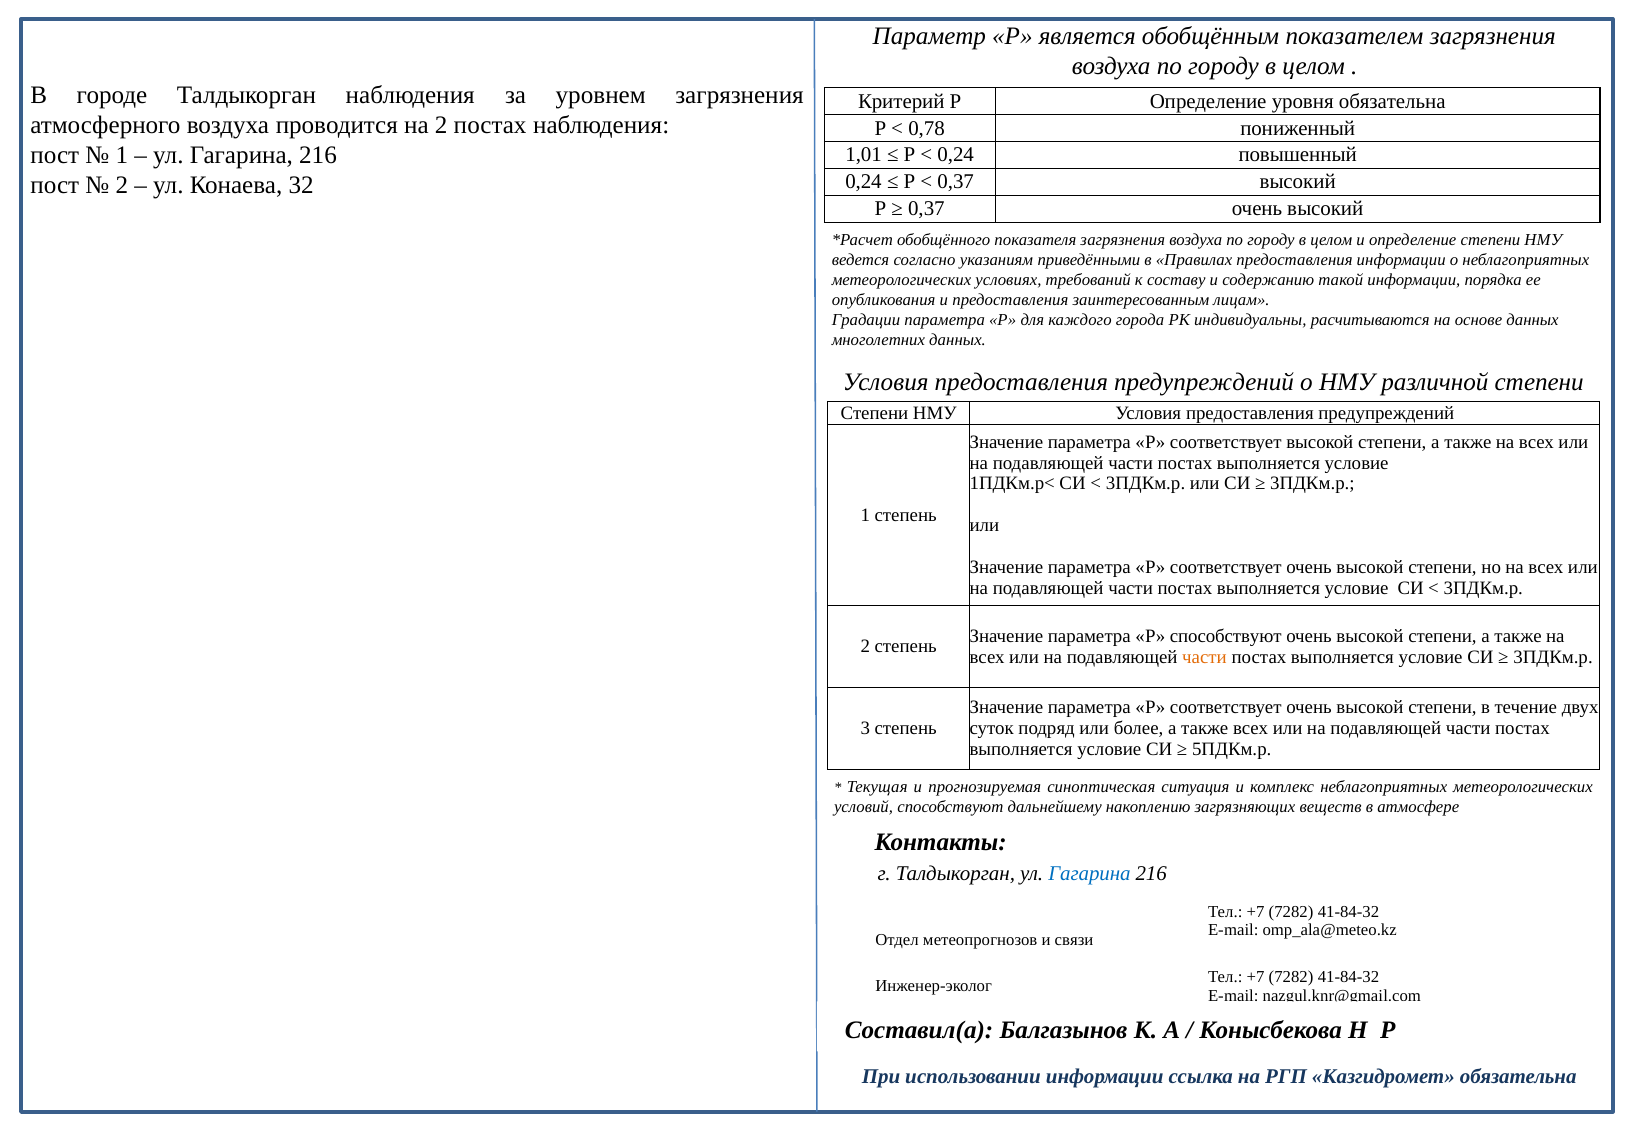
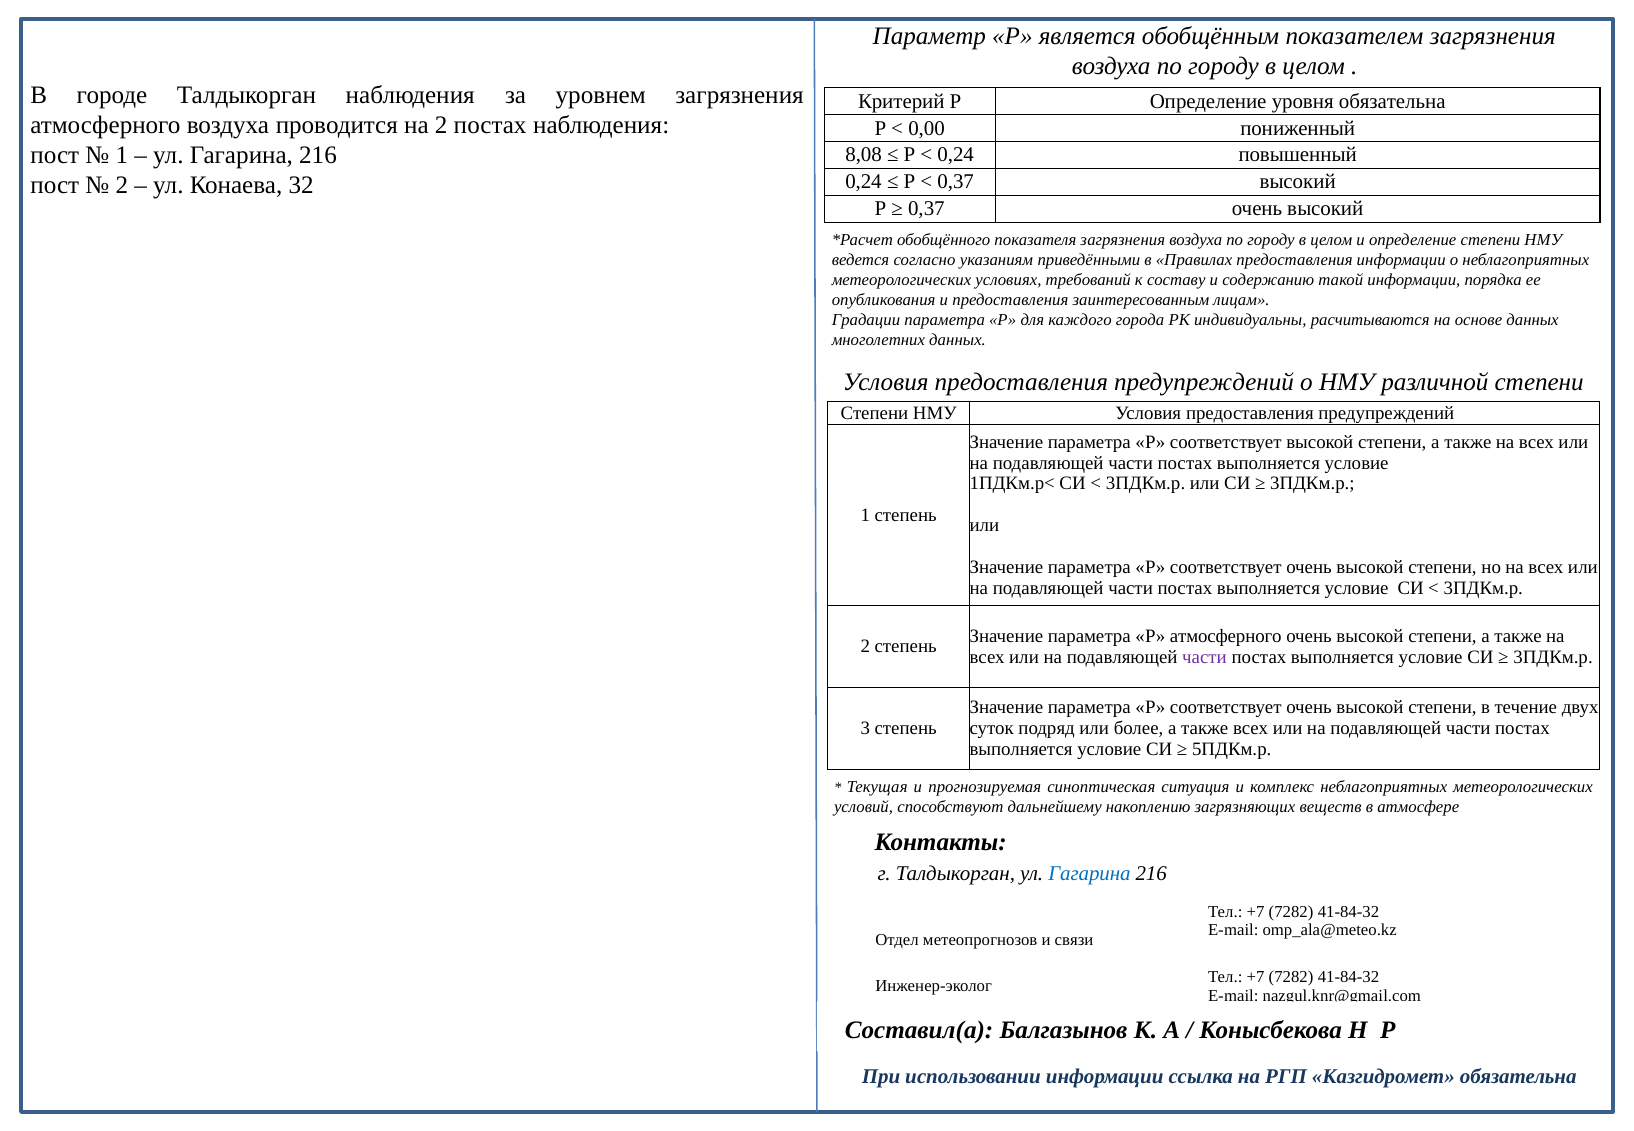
0,78: 0,78 -> 0,00 (927, 128)
1,01: 1,01 -> 8,08 (864, 155)
Р способствуют: способствуют -> атмосферного (1226, 636)
части colour: orange -> purple (1205, 657)
